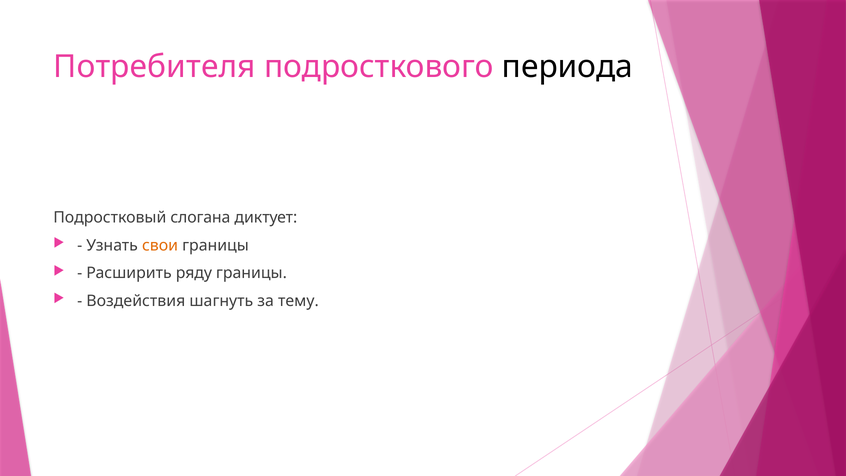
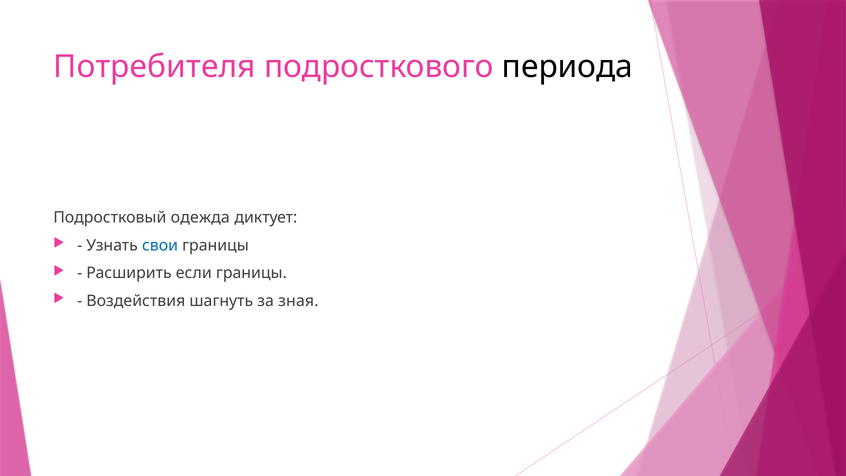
слогана: слогана -> одежда (200, 217)
свои colour: orange -> blue (160, 245)
ряду: ряду -> если (194, 273)
тему: тему -> зная (298, 301)
